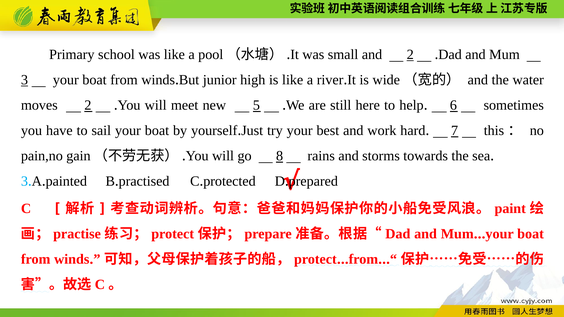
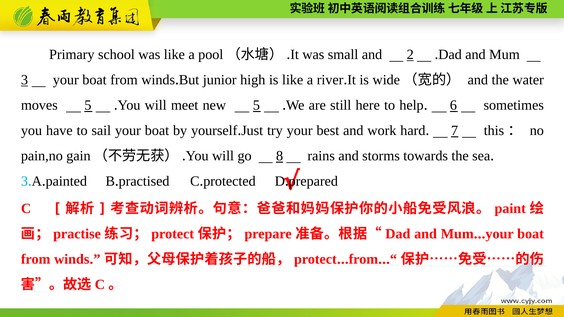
moves 2: 2 -> 5 (88, 105)
